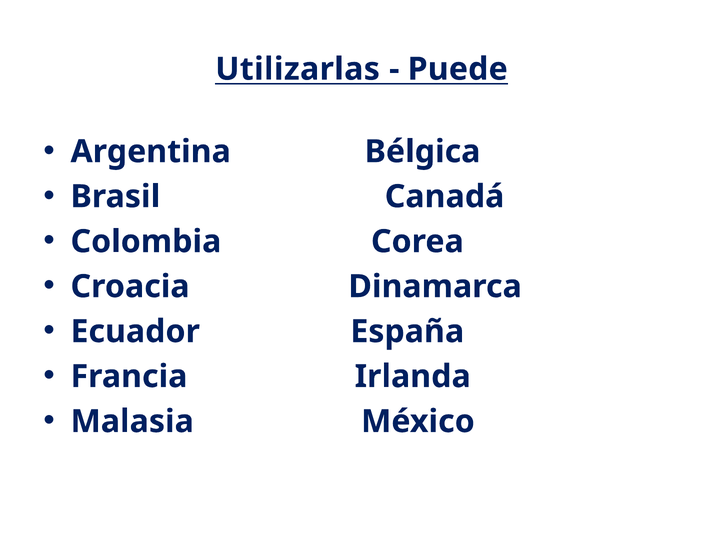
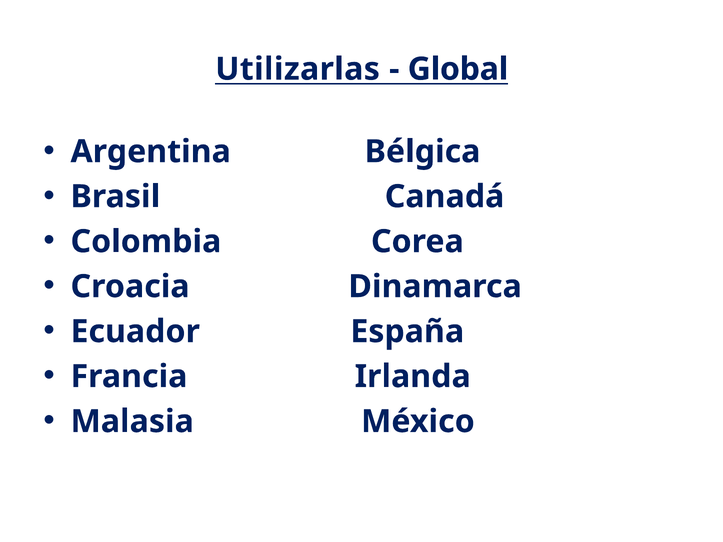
Puede: Puede -> Global (458, 69)
